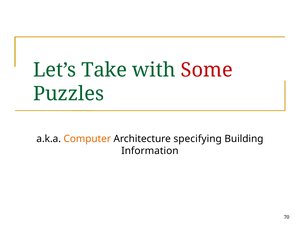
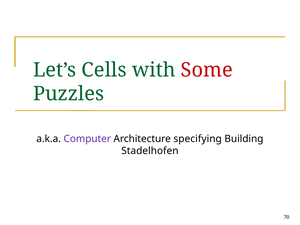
Take: Take -> Cells (104, 70)
Computer colour: orange -> purple (87, 139)
Information: Information -> Stadelhofen (150, 151)
